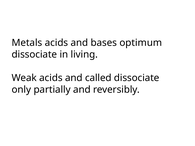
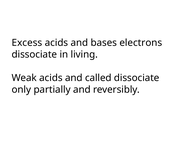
Metals: Metals -> Excess (27, 43)
optimum: optimum -> electrons (141, 43)
